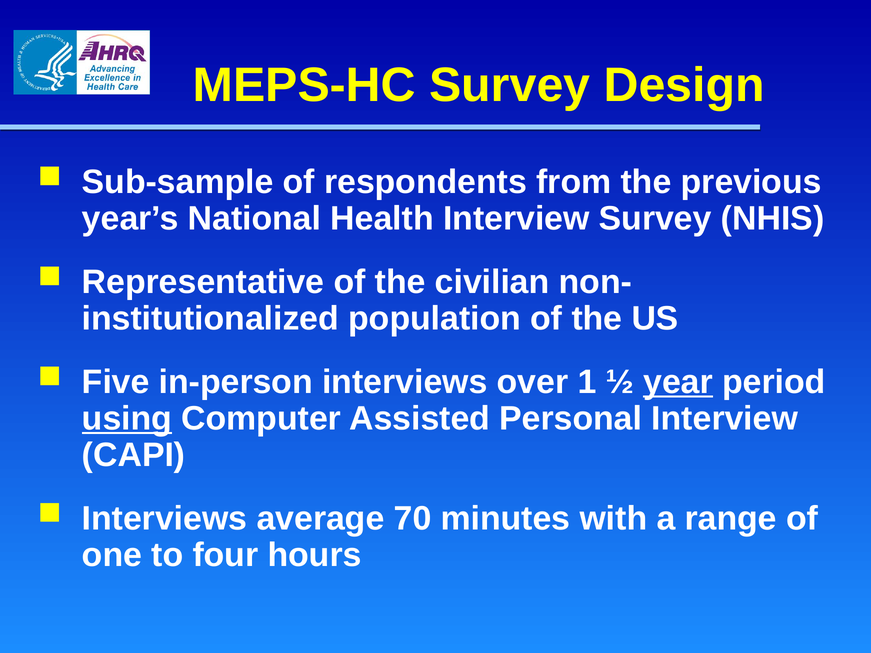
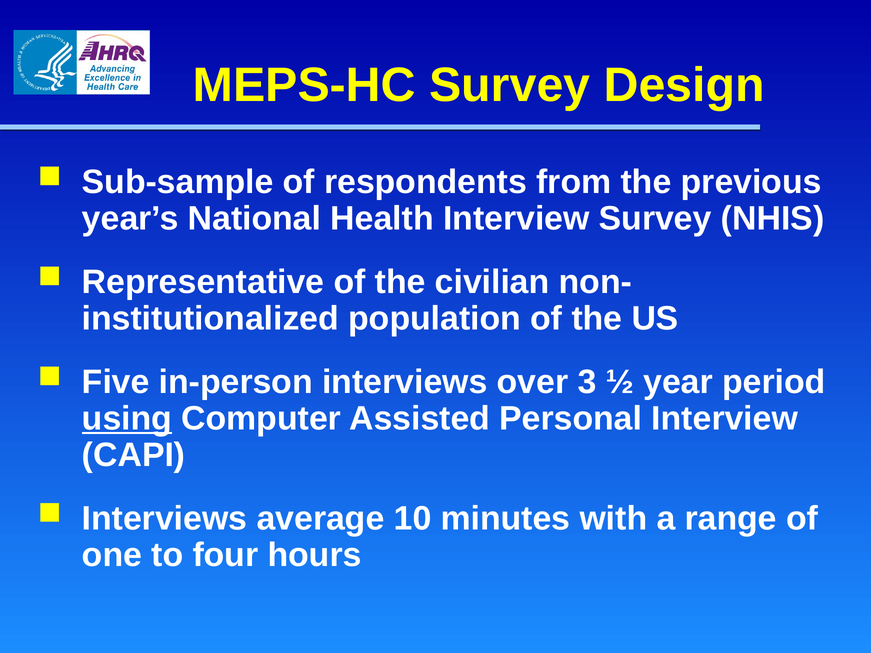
1: 1 -> 3 (587, 382)
year underline: present -> none (678, 382)
70: 70 -> 10 (413, 519)
